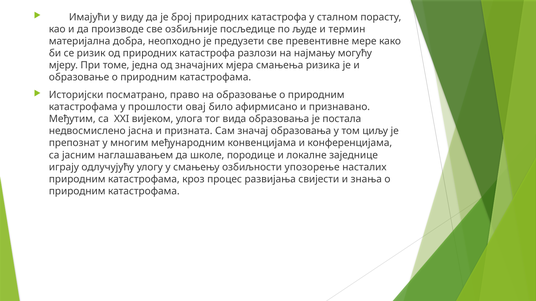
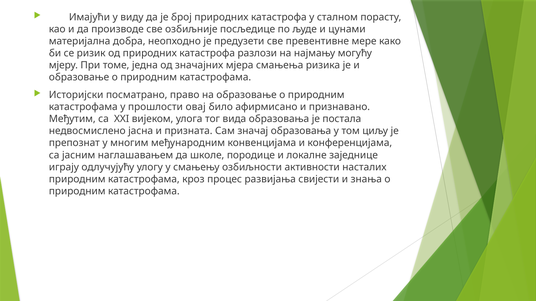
термин: термин -> цунами (347, 29)
упозорење: упозорење -> aктивности (312, 167)
